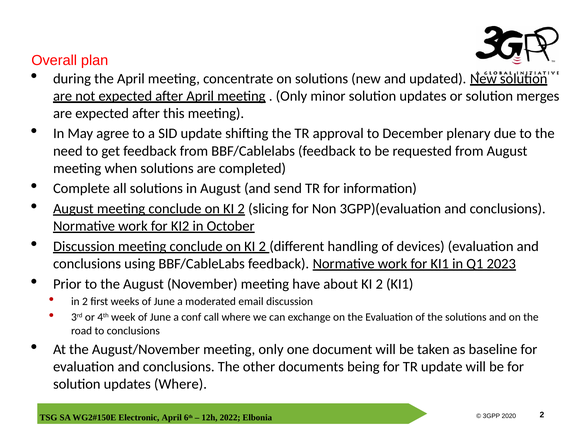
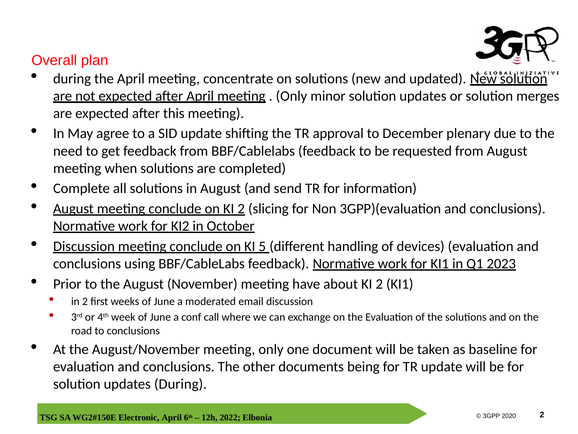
2: 2 -> 5 (262, 246)
updates Where: Where -> During (180, 384)
